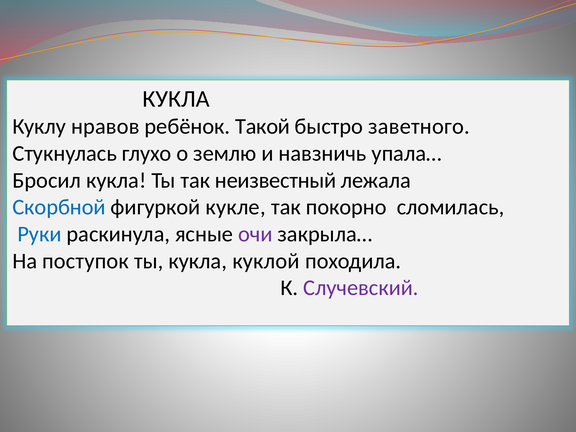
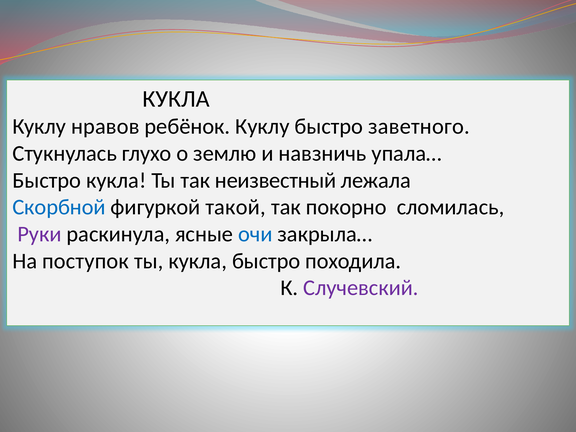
ребёнок Такой: Такой -> Куклу (262, 127)
Бросил: Бросил -> Быстро (47, 180)
кукле: кукле -> такой (236, 207)
Руки colour: blue -> purple (39, 234)
очи colour: purple -> blue (255, 234)
кукла куклой: куклой -> быстро (266, 261)
